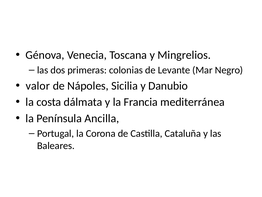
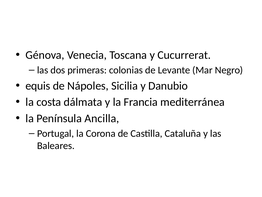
Mingrelios: Mingrelios -> Cucurrerat (184, 55)
valor: valor -> equis (38, 86)
